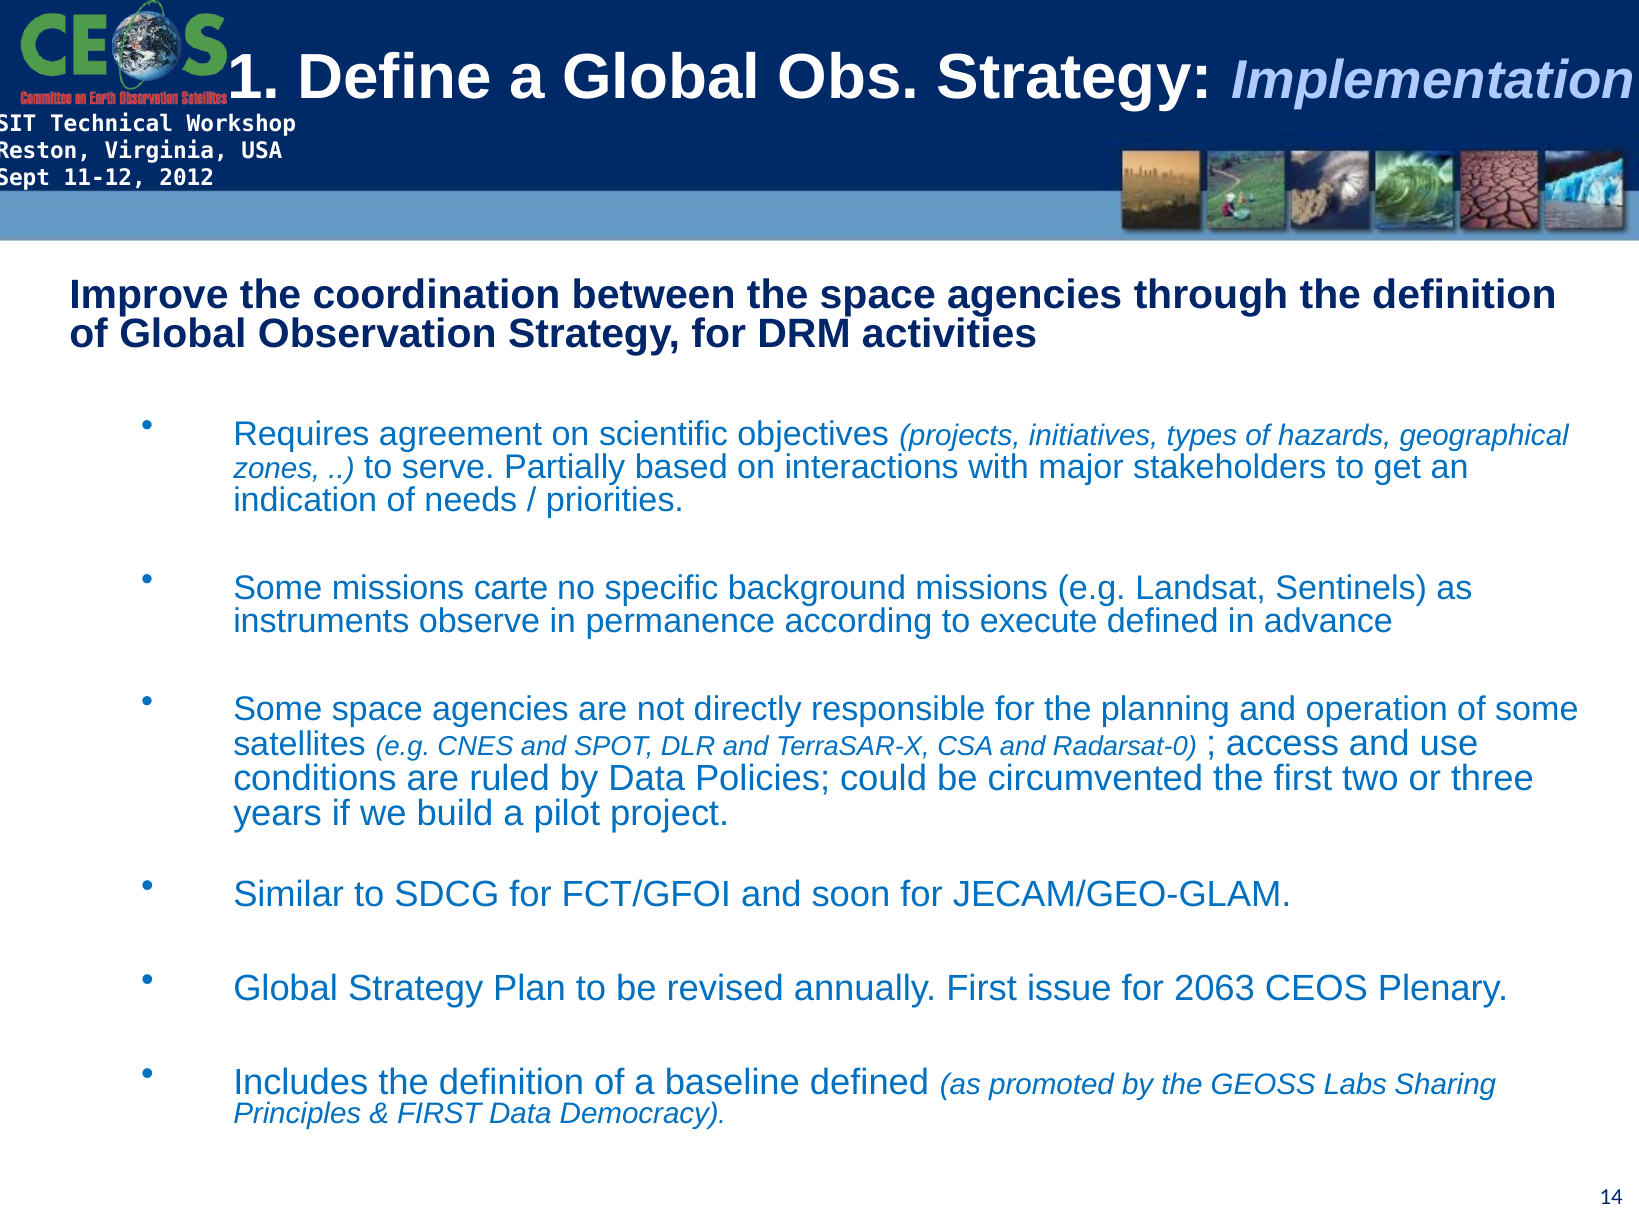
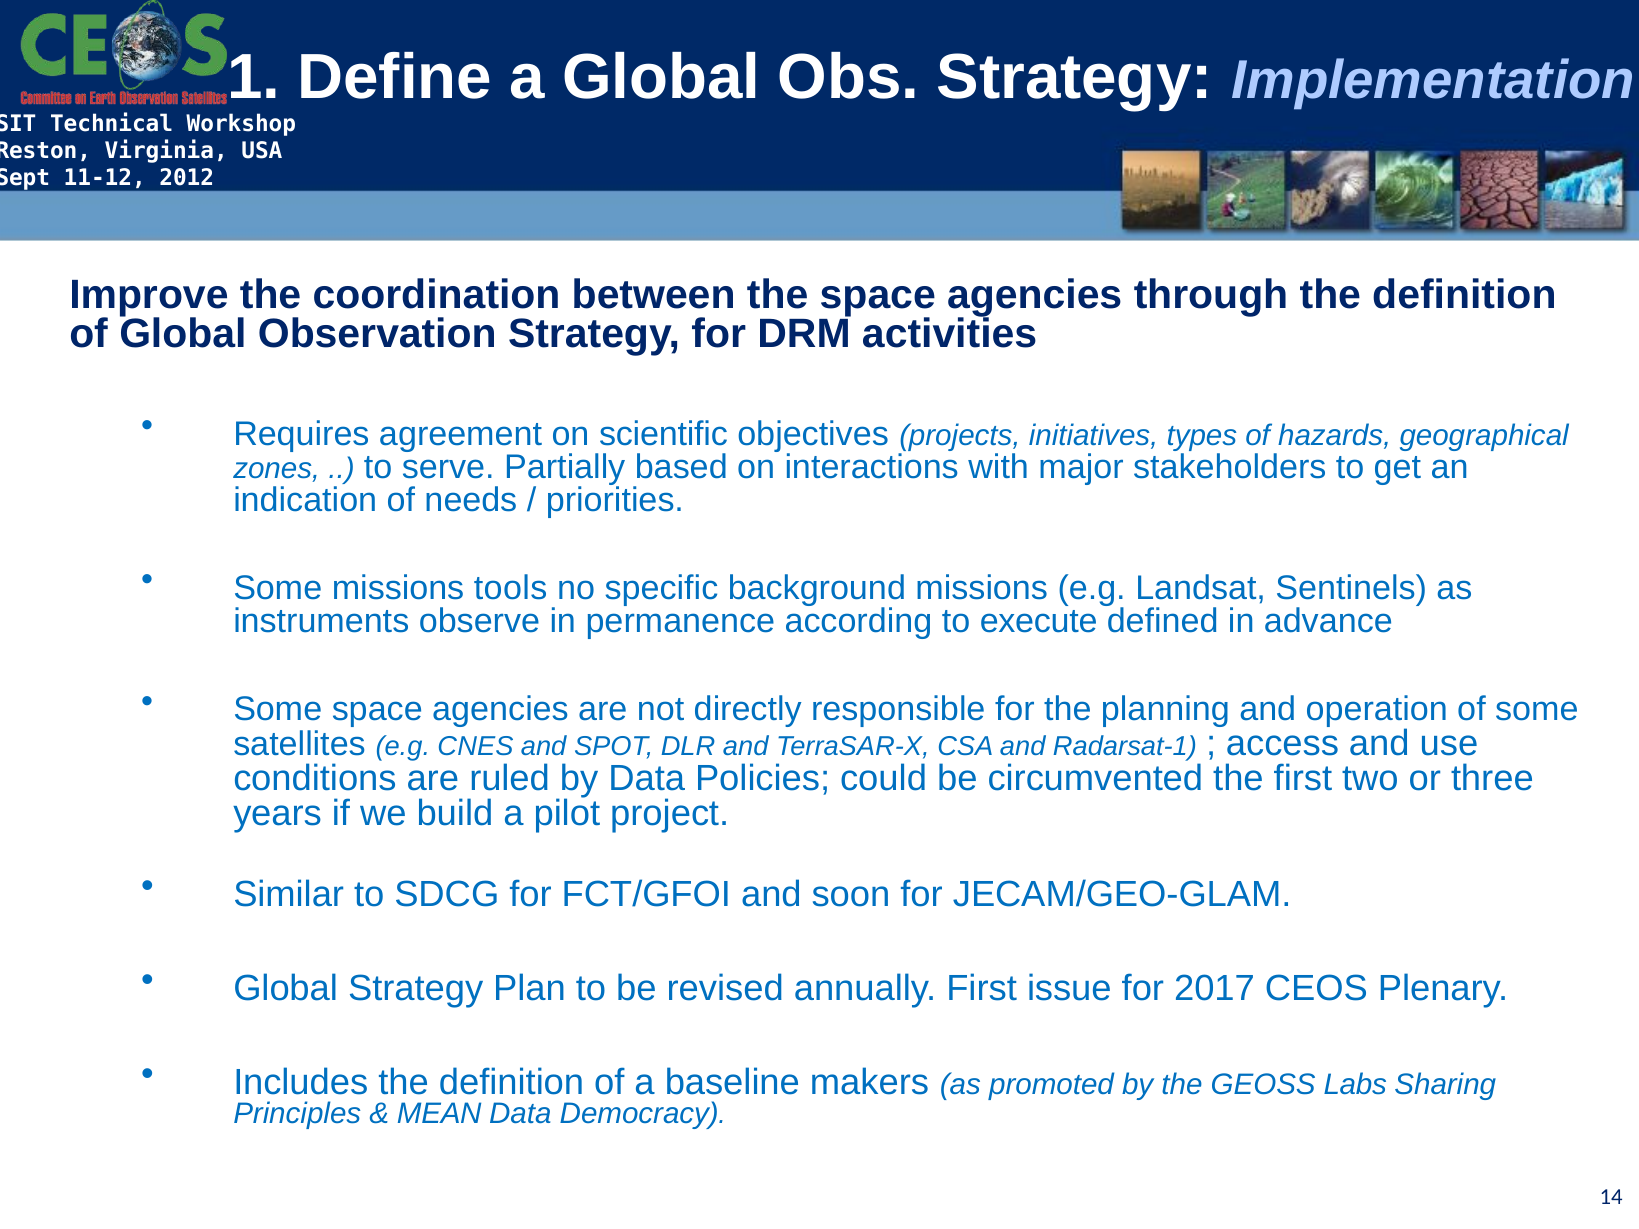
carte: carte -> tools (511, 588)
Radarsat-0: Radarsat-0 -> Radarsat-1 (1125, 747)
2063: 2063 -> 2017 (1214, 989)
baseline defined: defined -> makers (870, 1083)
FIRST: FIRST -> MEAN (439, 1114)
